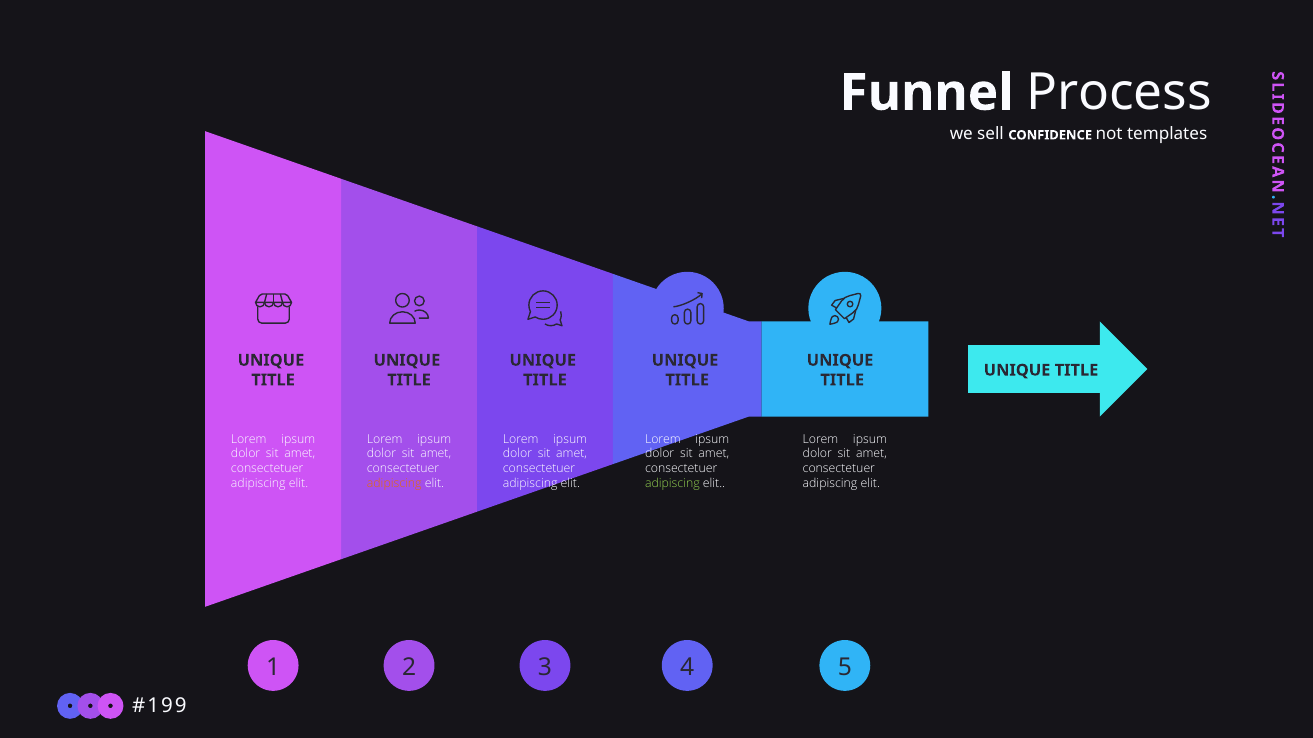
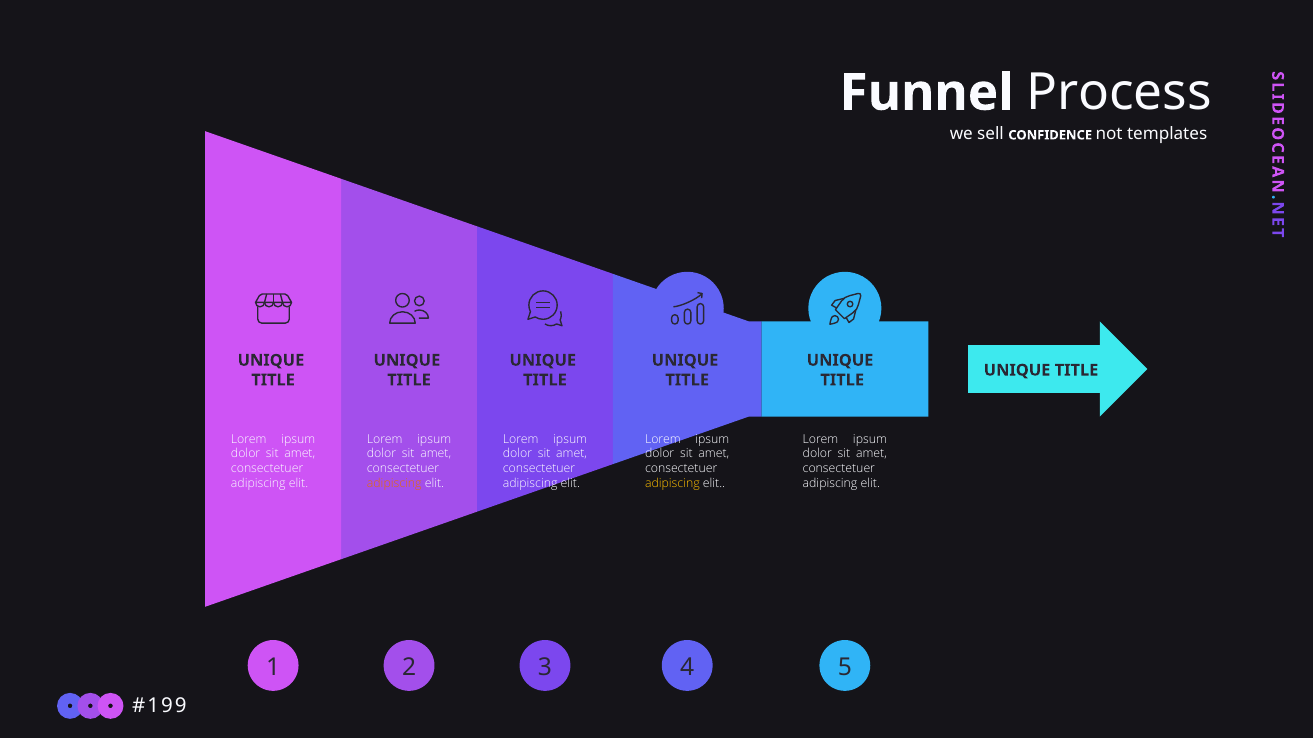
adipiscing colour: light green -> yellow (672, 484)
